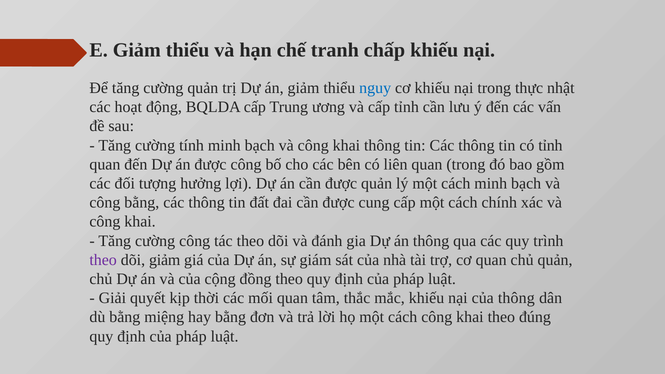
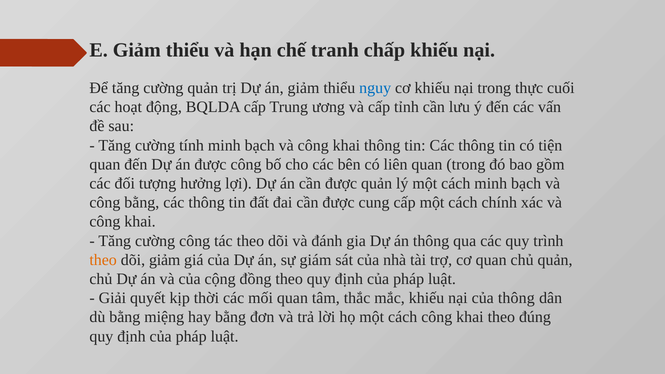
nhật: nhật -> cuối (561, 88)
có tỉnh: tỉnh -> tiện (550, 145)
theo colour: purple -> orange (103, 260)
